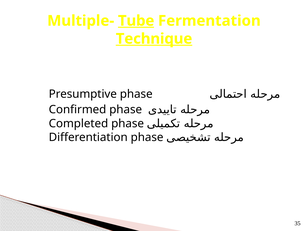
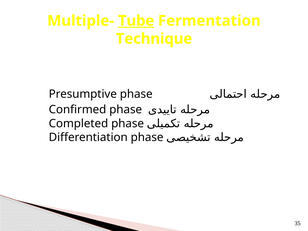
Technique underline: present -> none (154, 39)
